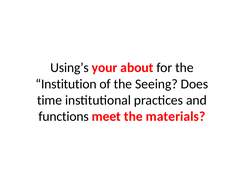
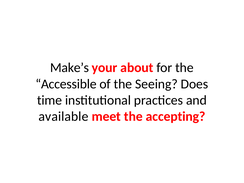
Using’s: Using’s -> Make’s (70, 68)
Institution: Institution -> Accessible (66, 84)
functions: functions -> available (63, 116)
materials: materials -> accepting (176, 116)
